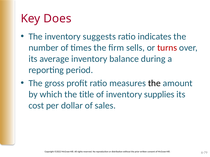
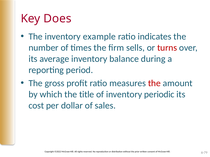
suggests: suggests -> example (99, 37)
the colour: black -> red (154, 83)
supplies: supplies -> periodic (159, 95)
